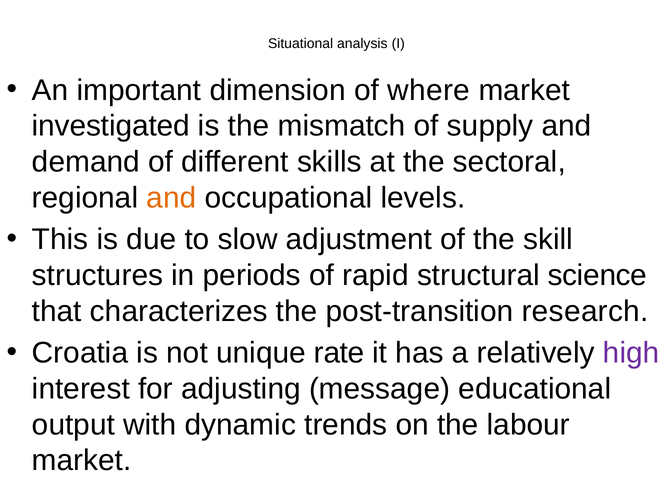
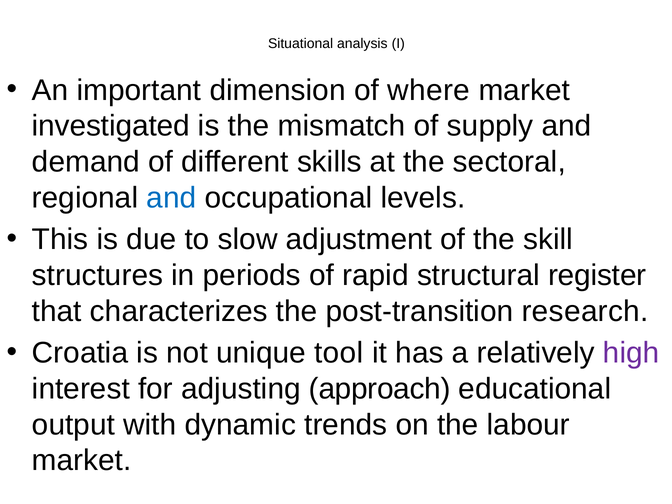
and colour: orange -> blue (171, 198)
science: science -> register (597, 275)
rate: rate -> tool (339, 353)
message: message -> approach (380, 389)
